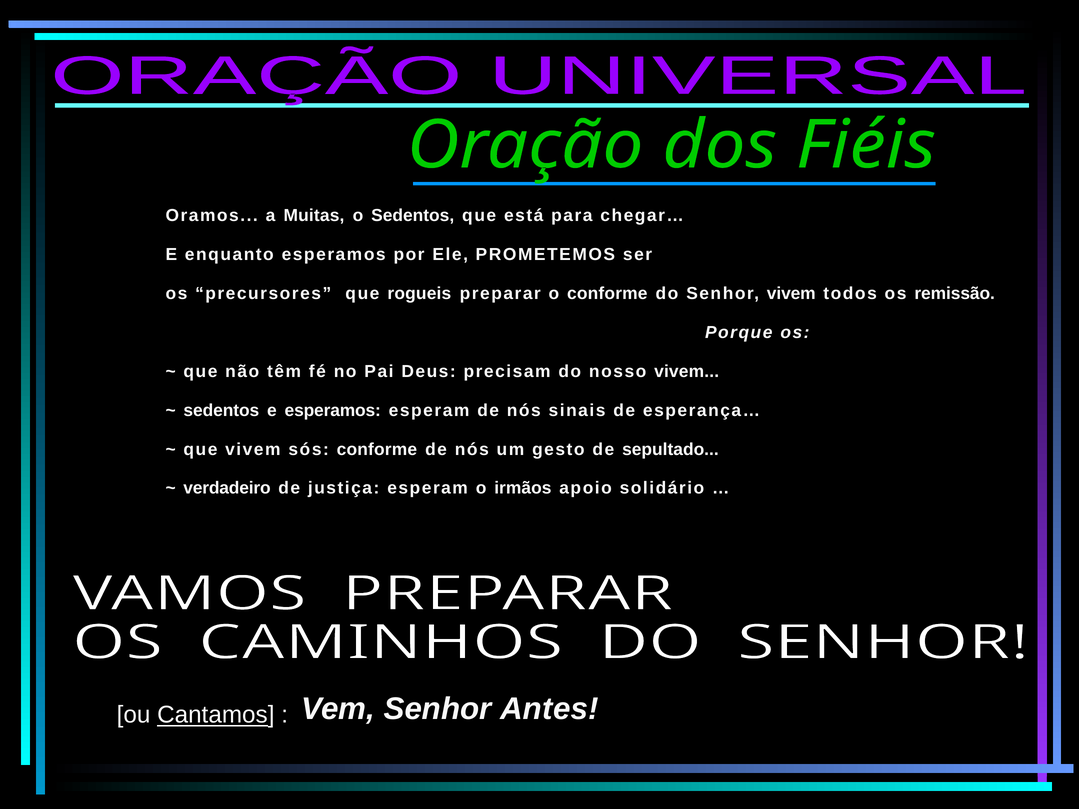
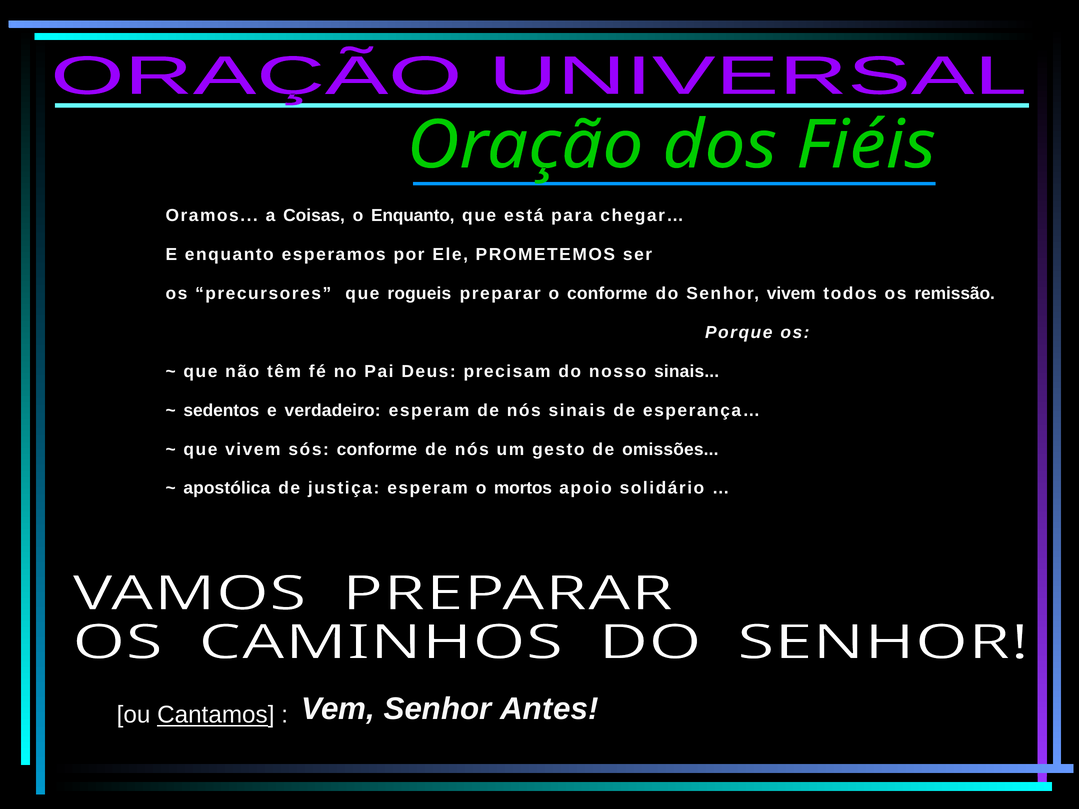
Muitas: Muitas -> Coisas (314, 216)
o Sedentos: Sedentos -> Enquanto (413, 216)
nosso vivem: vivem -> sinais (687, 372)
e esperamos: esperamos -> verdadeiro (333, 410)
sepultado: sepultado -> omissões (670, 449)
verdadeiro: verdadeiro -> apostólica (227, 488)
irmãos: irmãos -> mortos (523, 488)
